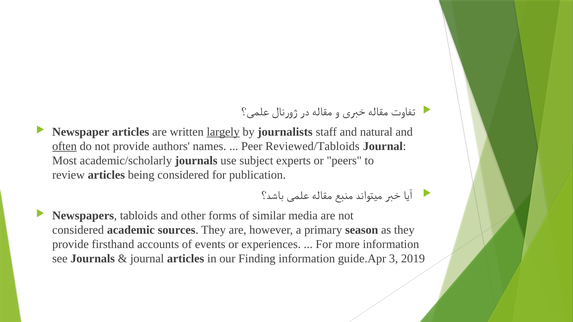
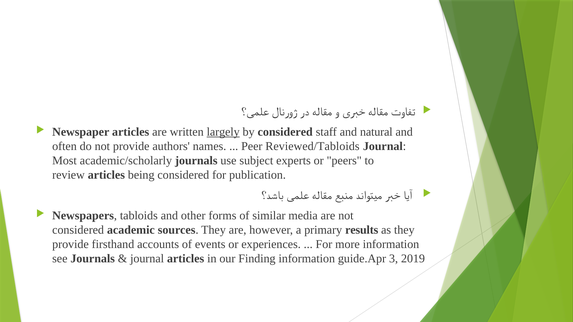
by journalists: journalists -> considered (285, 132)
often underline: present -> none (64, 146)
season: season -> results (362, 230)
